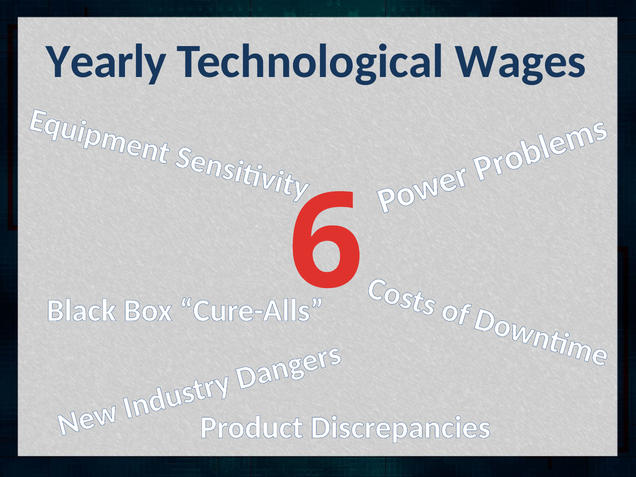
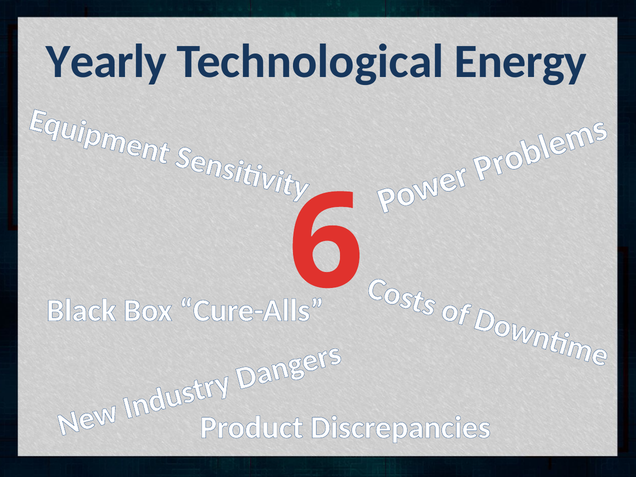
Wages: Wages -> Energy (521, 62)
